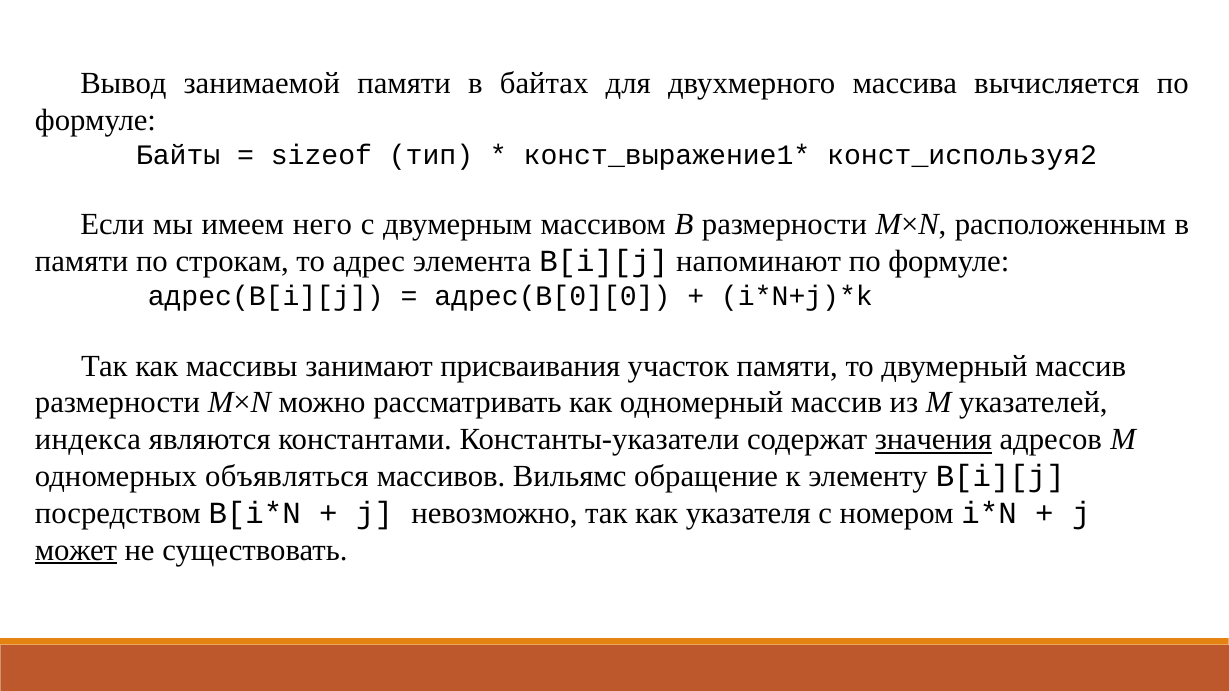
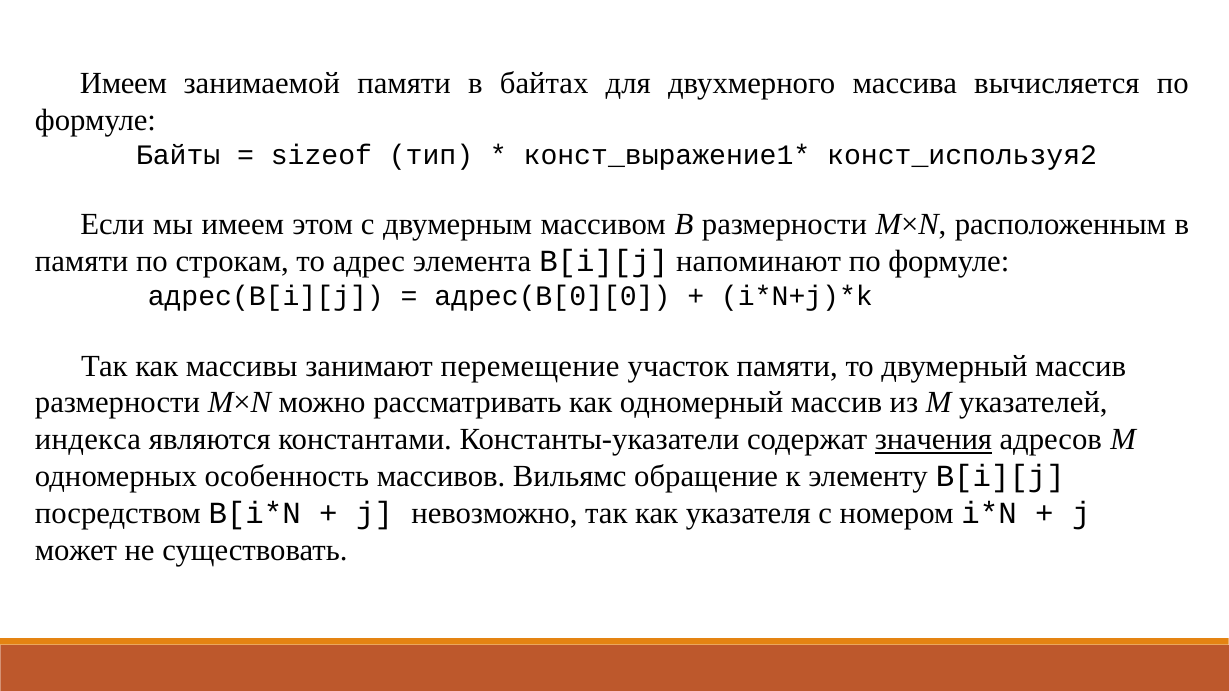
Вывод: Вывод -> Имеем (123, 83)
него: него -> этом (323, 225)
присваивания: присваивания -> перемещение (530, 366)
объявляться: объявляться -> особенность (287, 477)
может underline: present -> none (76, 550)
